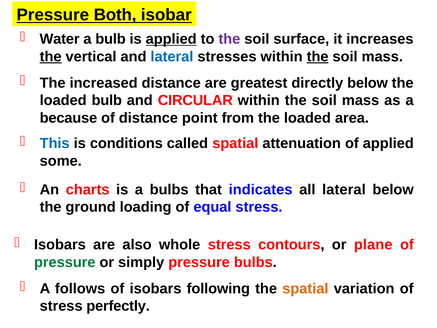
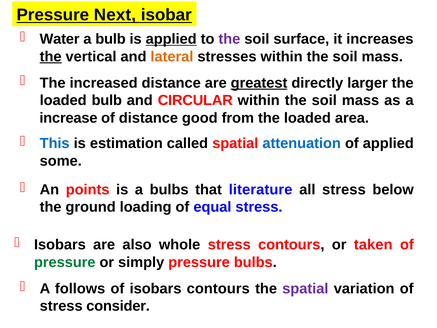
Both: Both -> Next (115, 15)
lateral colour: blue -> orange (172, 57)
the underline: present -> none (318, 57)
greatest underline: none -> present (259, 83)
directly below: below -> larger (367, 83)
because: because -> increase (68, 118)
point: point -> good (200, 118)
conditions: conditions -> estimation (126, 143)
attenuation colour: black -> blue (302, 143)
charts: charts -> points (88, 190)
indicates: indicates -> literature (261, 190)
all lateral: lateral -> stress (344, 190)
plane: plane -> taken (373, 245)
isobars following: following -> contours (218, 288)
spatial colour: orange -> purple (305, 288)
perfectly: perfectly -> consider (118, 306)
